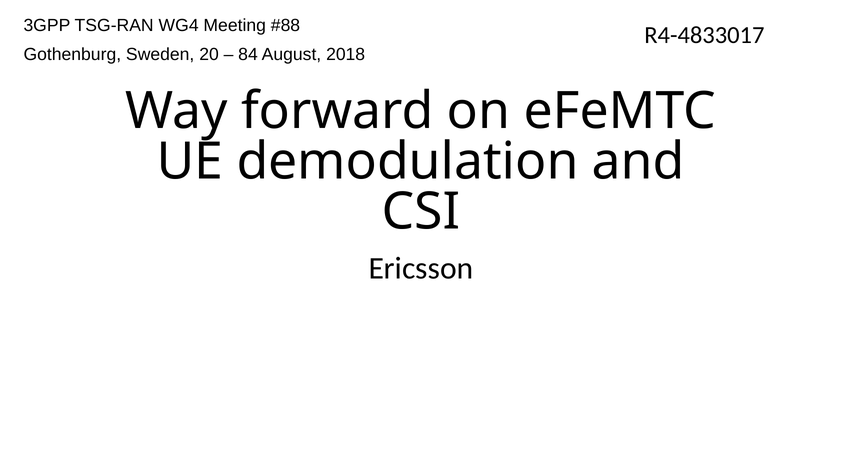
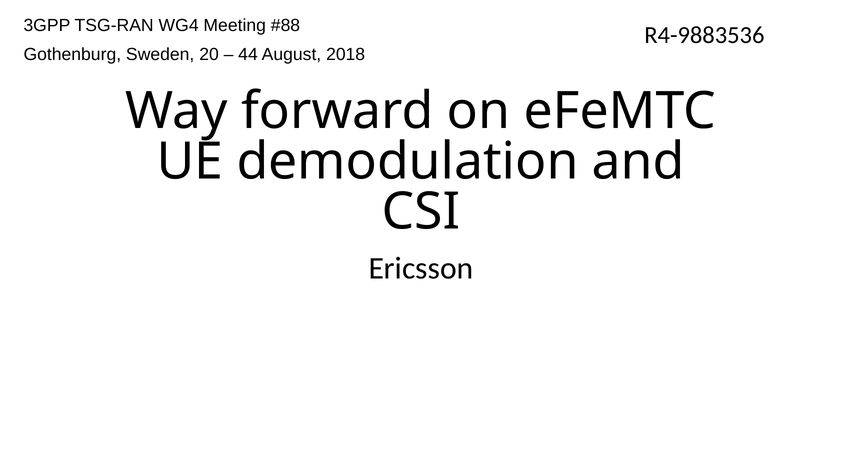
R4-4833017: R4-4833017 -> R4-9883536 (704, 35)
84: 84 -> 44 (248, 54)
